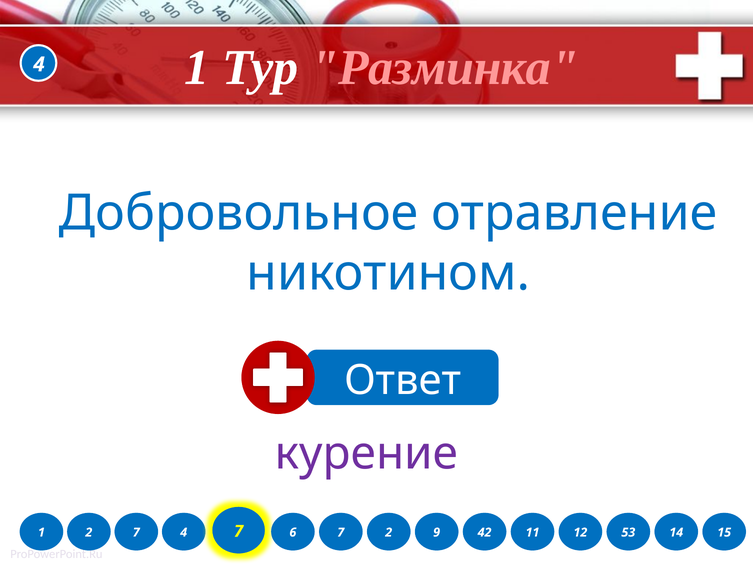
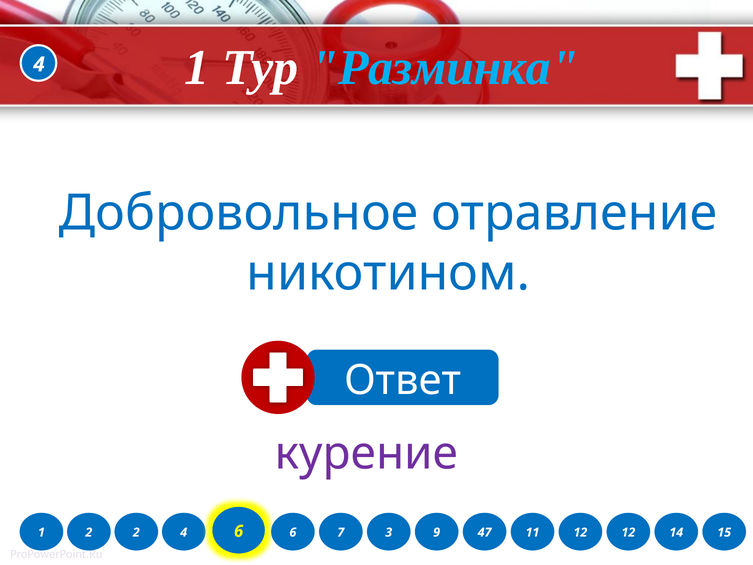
Разминка colour: pink -> light blue (445, 68)
2 7: 7 -> 2 (136, 532)
4 7: 7 -> 6 (239, 531)
7 2: 2 -> 3 (389, 532)
42: 42 -> 47 (485, 532)
12 53: 53 -> 12 (628, 532)
